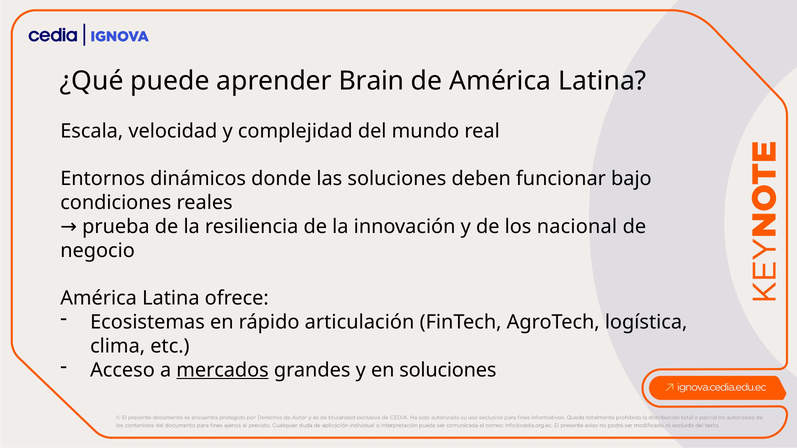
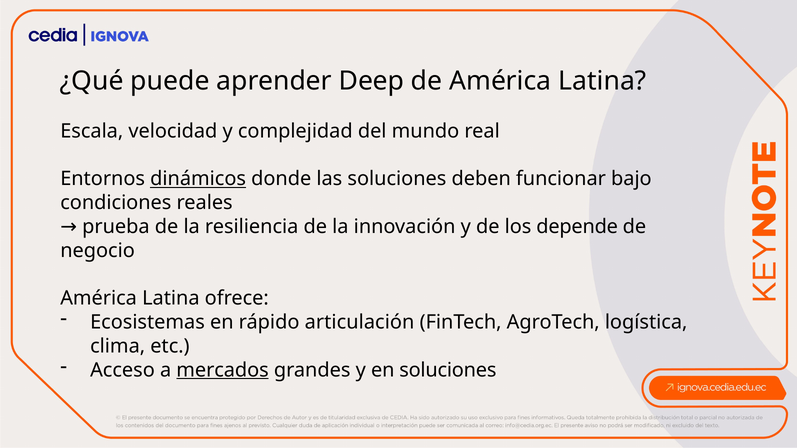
Brain: Brain -> Deep (371, 81)
dinámicos underline: none -> present (198, 179)
nacional: nacional -> depende (577, 227)
